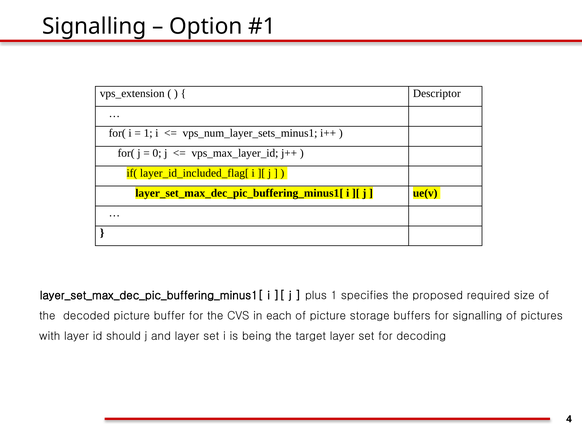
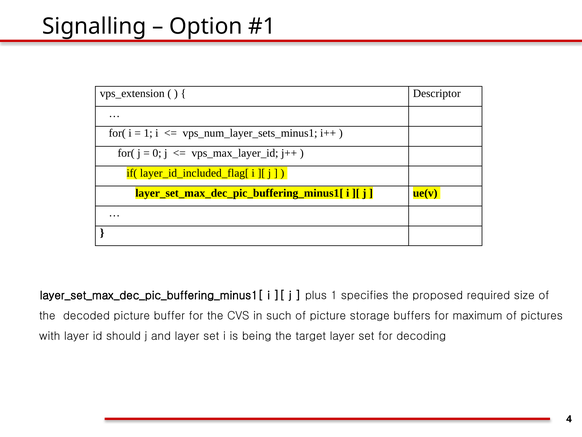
each: each -> such (279, 315)
for signalling: signalling -> maximum (477, 315)
